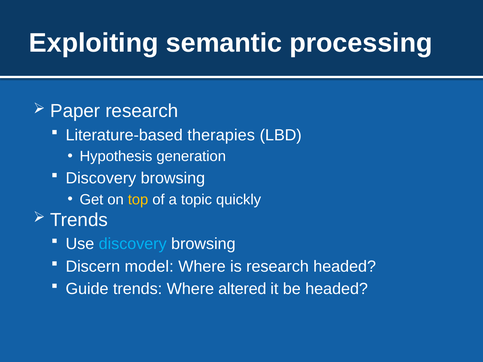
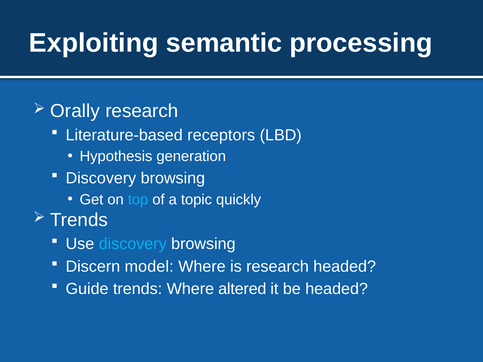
Paper: Paper -> Orally (75, 111)
therapies: therapies -> receptors (221, 135)
top colour: yellow -> light blue (138, 200)
